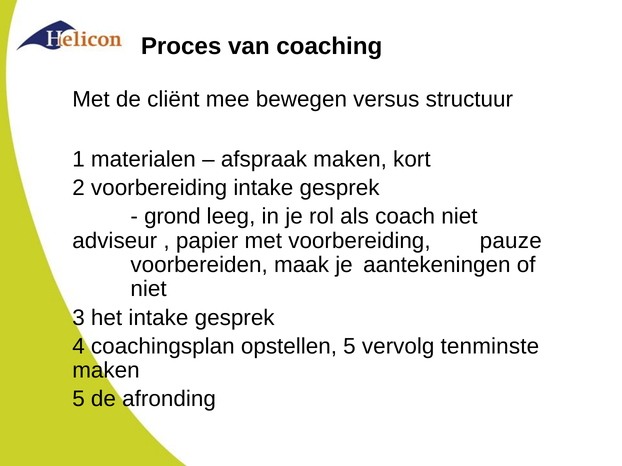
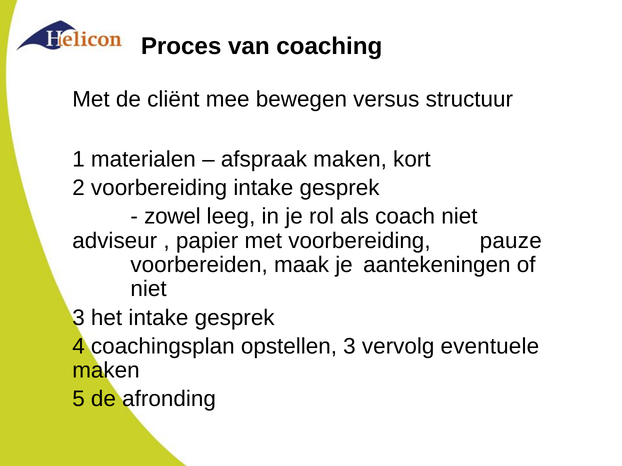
grond: grond -> zowel (172, 217)
opstellen 5: 5 -> 3 (349, 347)
tenminste: tenminste -> eventuele (490, 347)
